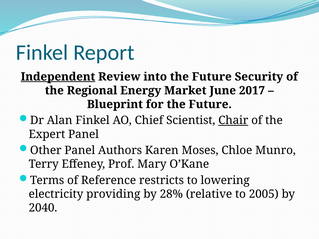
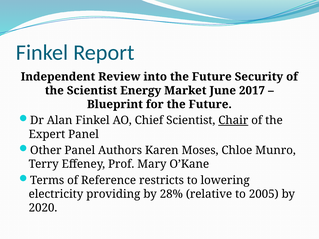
Independent underline: present -> none (58, 77)
the Regional: Regional -> Scientist (92, 91)
2040: 2040 -> 2020 (43, 208)
